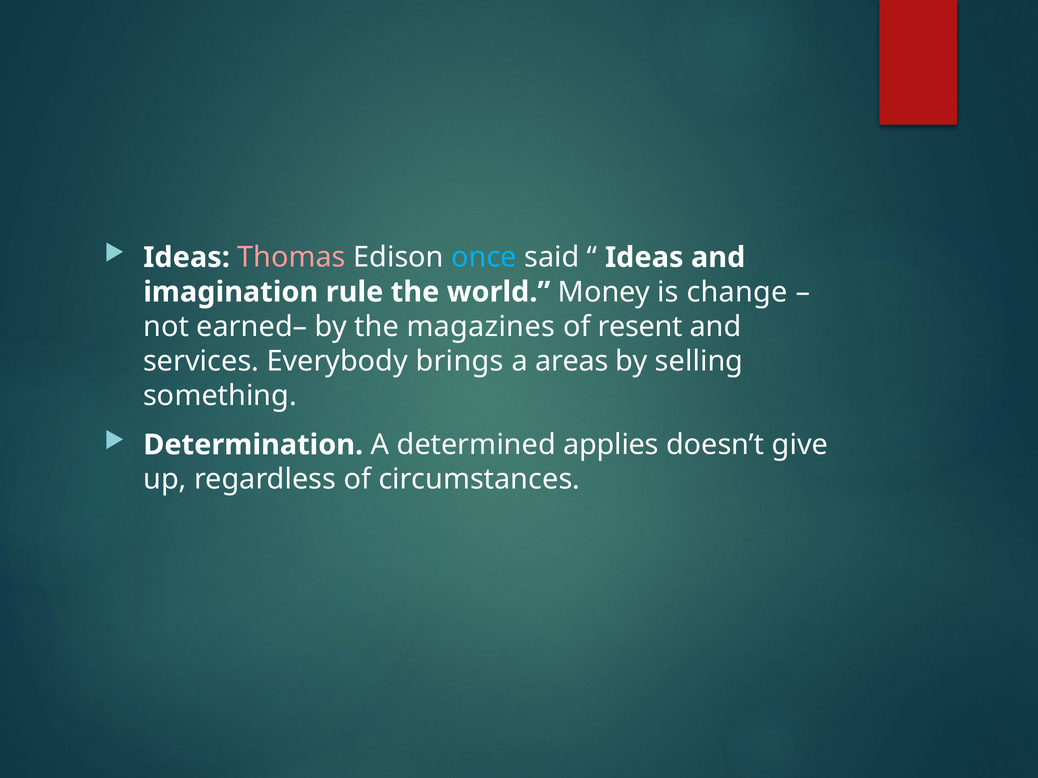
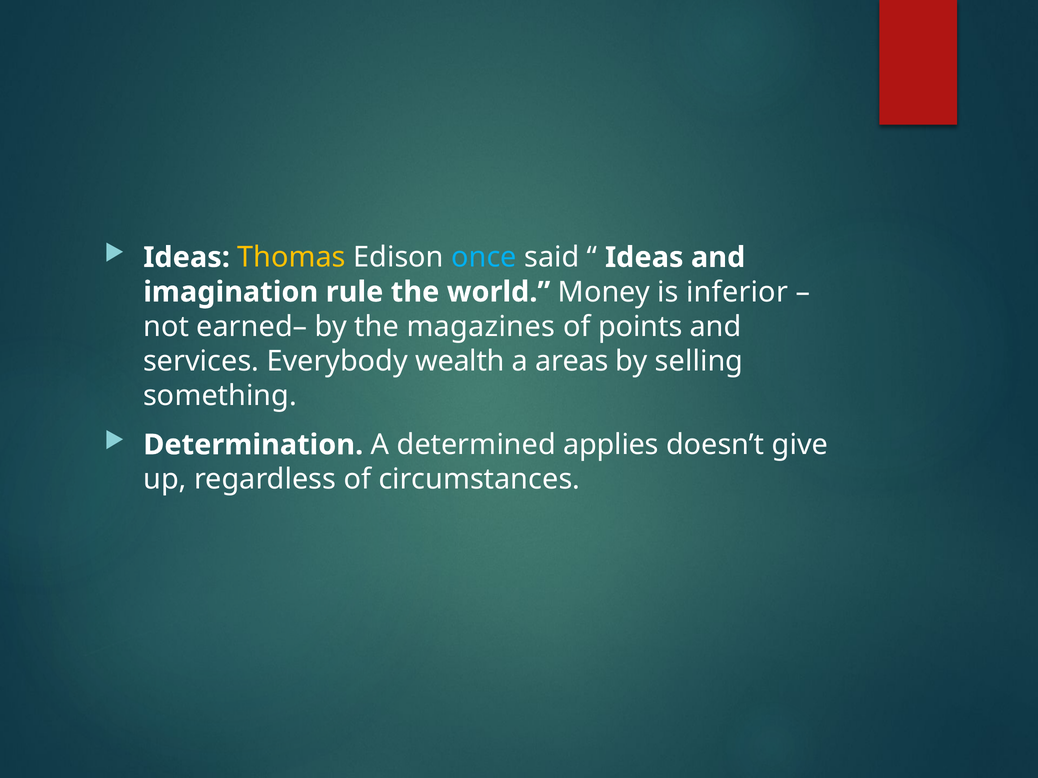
Thomas colour: pink -> yellow (292, 258)
change: change -> inferior (737, 292)
resent: resent -> points (640, 327)
brings: brings -> wealth (460, 361)
